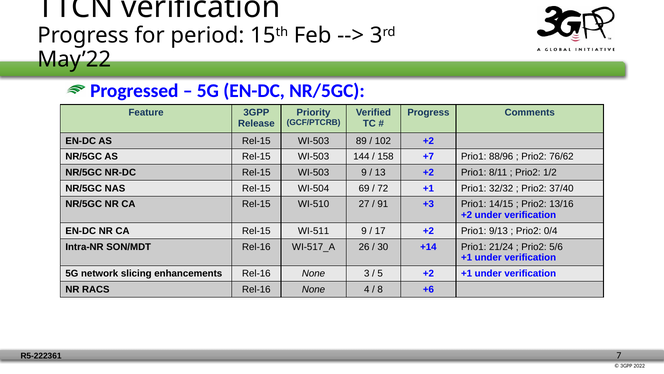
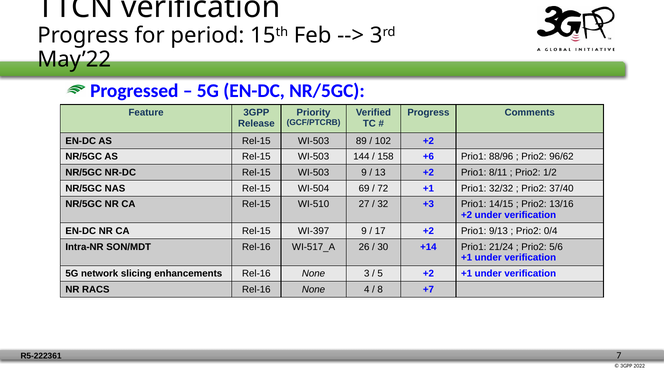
+7: +7 -> +6 (428, 156)
76/62: 76/62 -> 96/62 (561, 156)
91: 91 -> 32 (383, 204)
WI-511: WI-511 -> WI-397 (314, 231)
+6: +6 -> +7 (428, 289)
